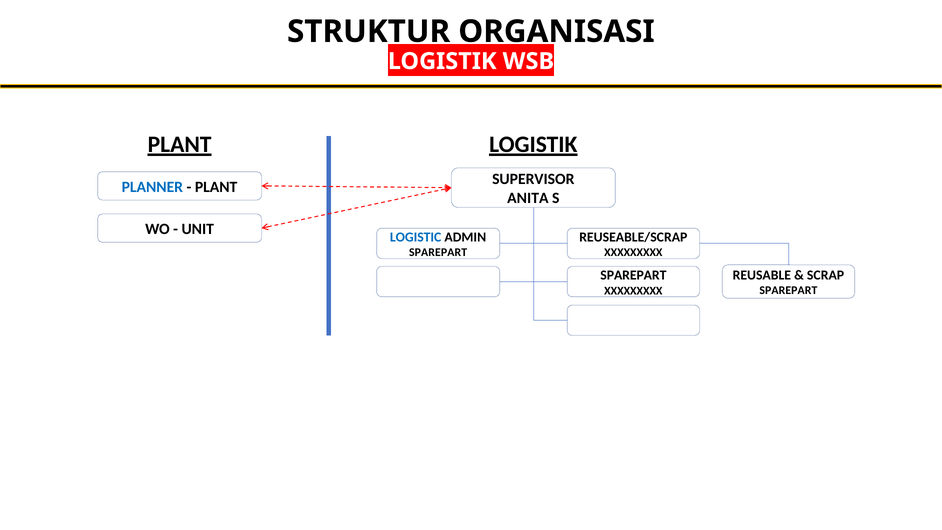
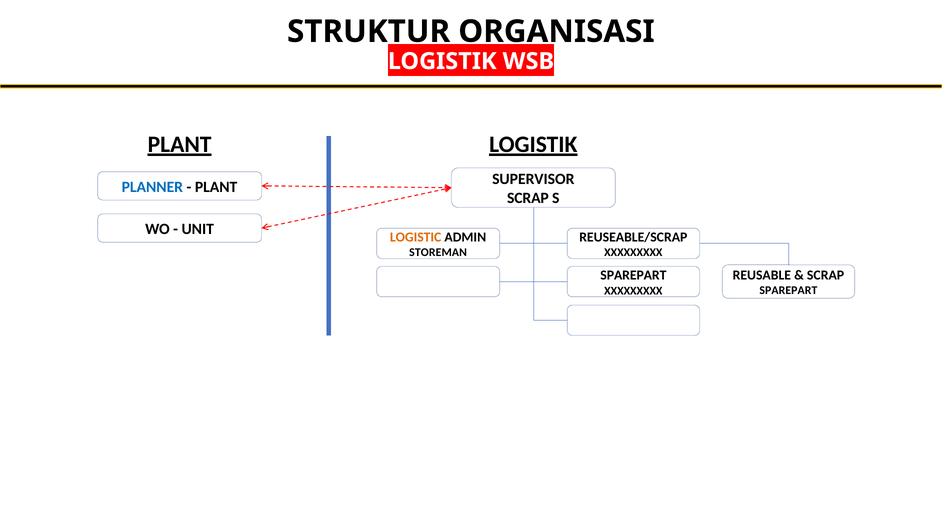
ANITA: ANITA -> SCRAP (528, 198)
LOGISTIC colour: blue -> orange (416, 237)
SPAREPART: SPAREPART -> STOREMAN (438, 252)
